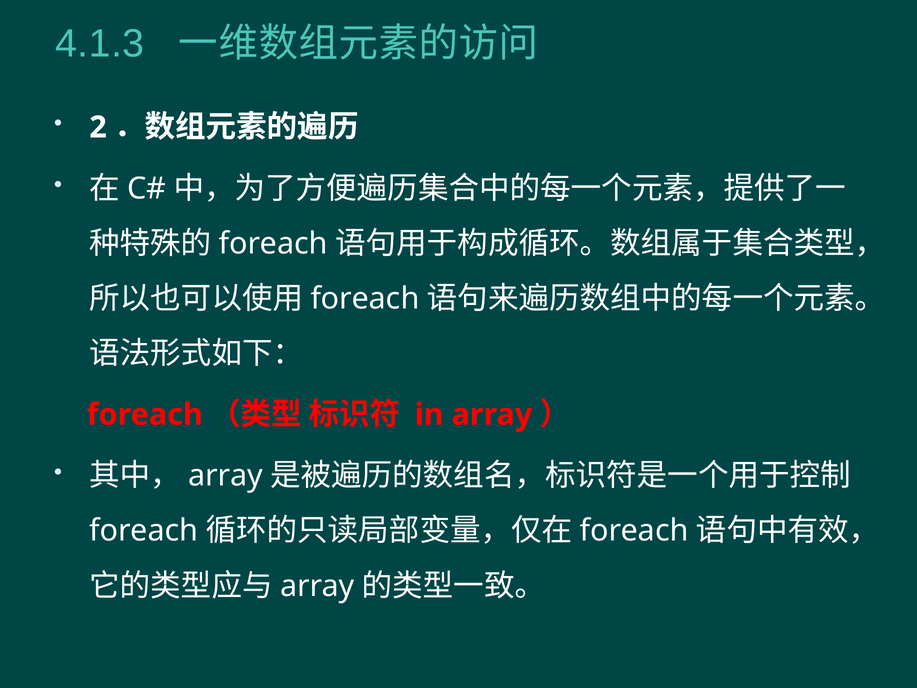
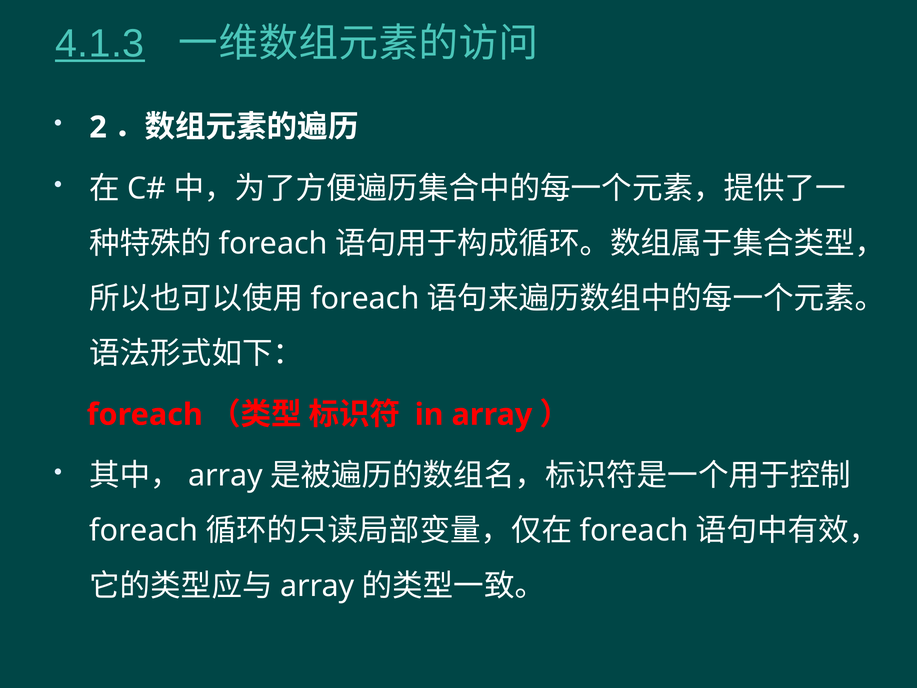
4.1.3 underline: none -> present (100, 44)
